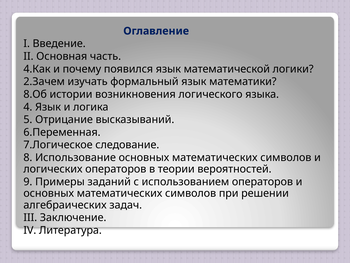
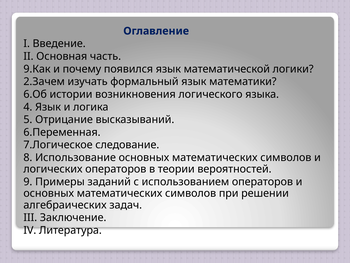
4.Как: 4.Как -> 9.Как (37, 69)
8.Об: 8.Об -> 6.Об (35, 94)
